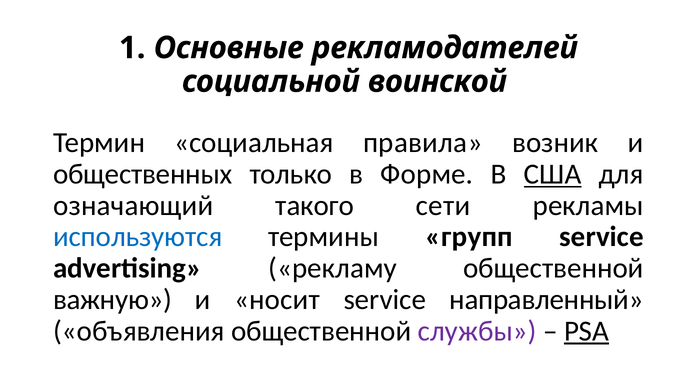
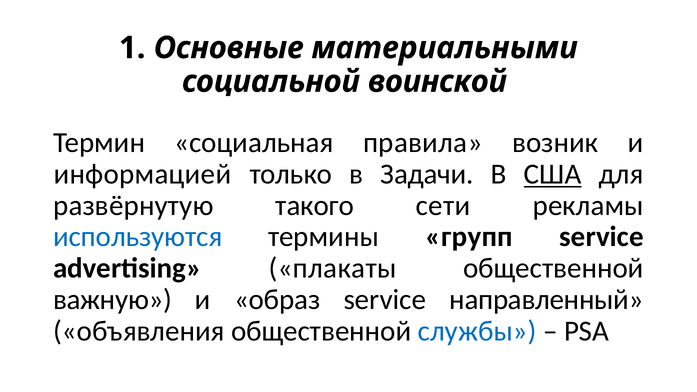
рекламодателей: рекламодателей -> материальными (445, 48)
общественных: общественных -> информацией (142, 174)
Форме: Форме -> Задачи (427, 174)
означающий: означающий -> развёрнутую (133, 206)
рeклaмy: рeклaмy -> плакаты (333, 268)
носит: носит -> образ (277, 300)
службы colour: purple -> blue (477, 331)
PSA underline: present -> none (587, 331)
